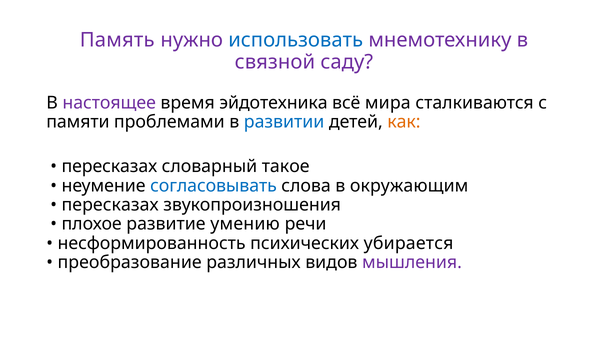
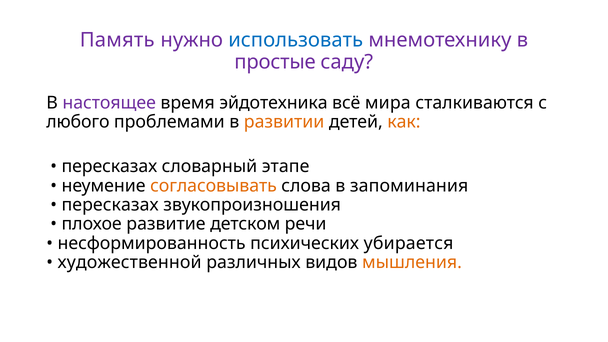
связной: связной -> простые (275, 62)
памяти: памяти -> любого (78, 122)
развитии colour: blue -> orange (284, 122)
такое: такое -> этапе (286, 167)
согласовывать colour: blue -> orange (214, 186)
окружающим: окружающим -> запоминания (409, 186)
умению: умению -> детском (245, 224)
преобразование: преобразование -> художественной (130, 262)
мышления colour: purple -> orange (412, 262)
